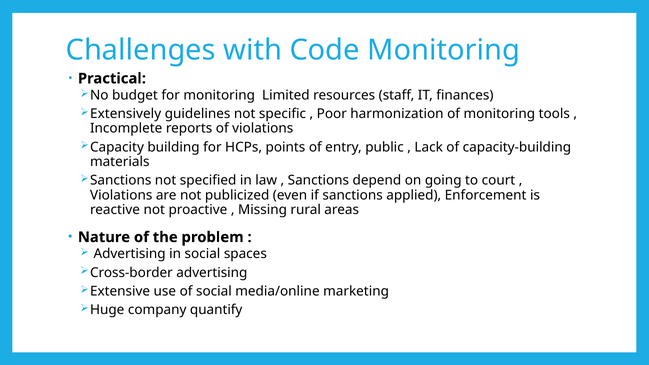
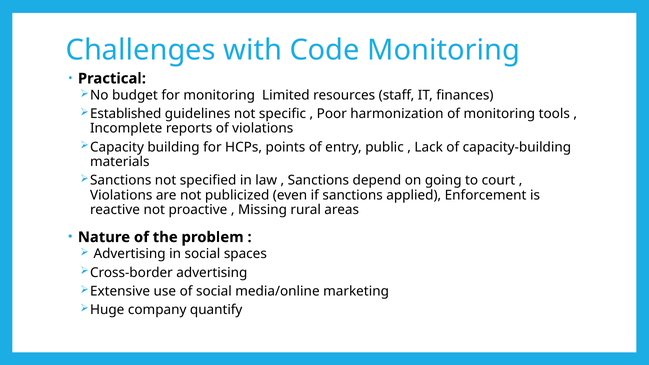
Extensively: Extensively -> Established (126, 114)
